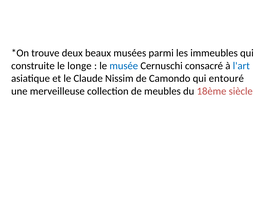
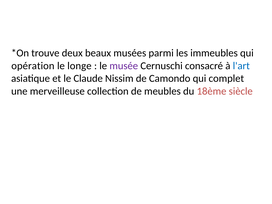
construite: construite -> opération (33, 66)
musée colour: blue -> purple (124, 66)
entouré: entouré -> complet (226, 78)
